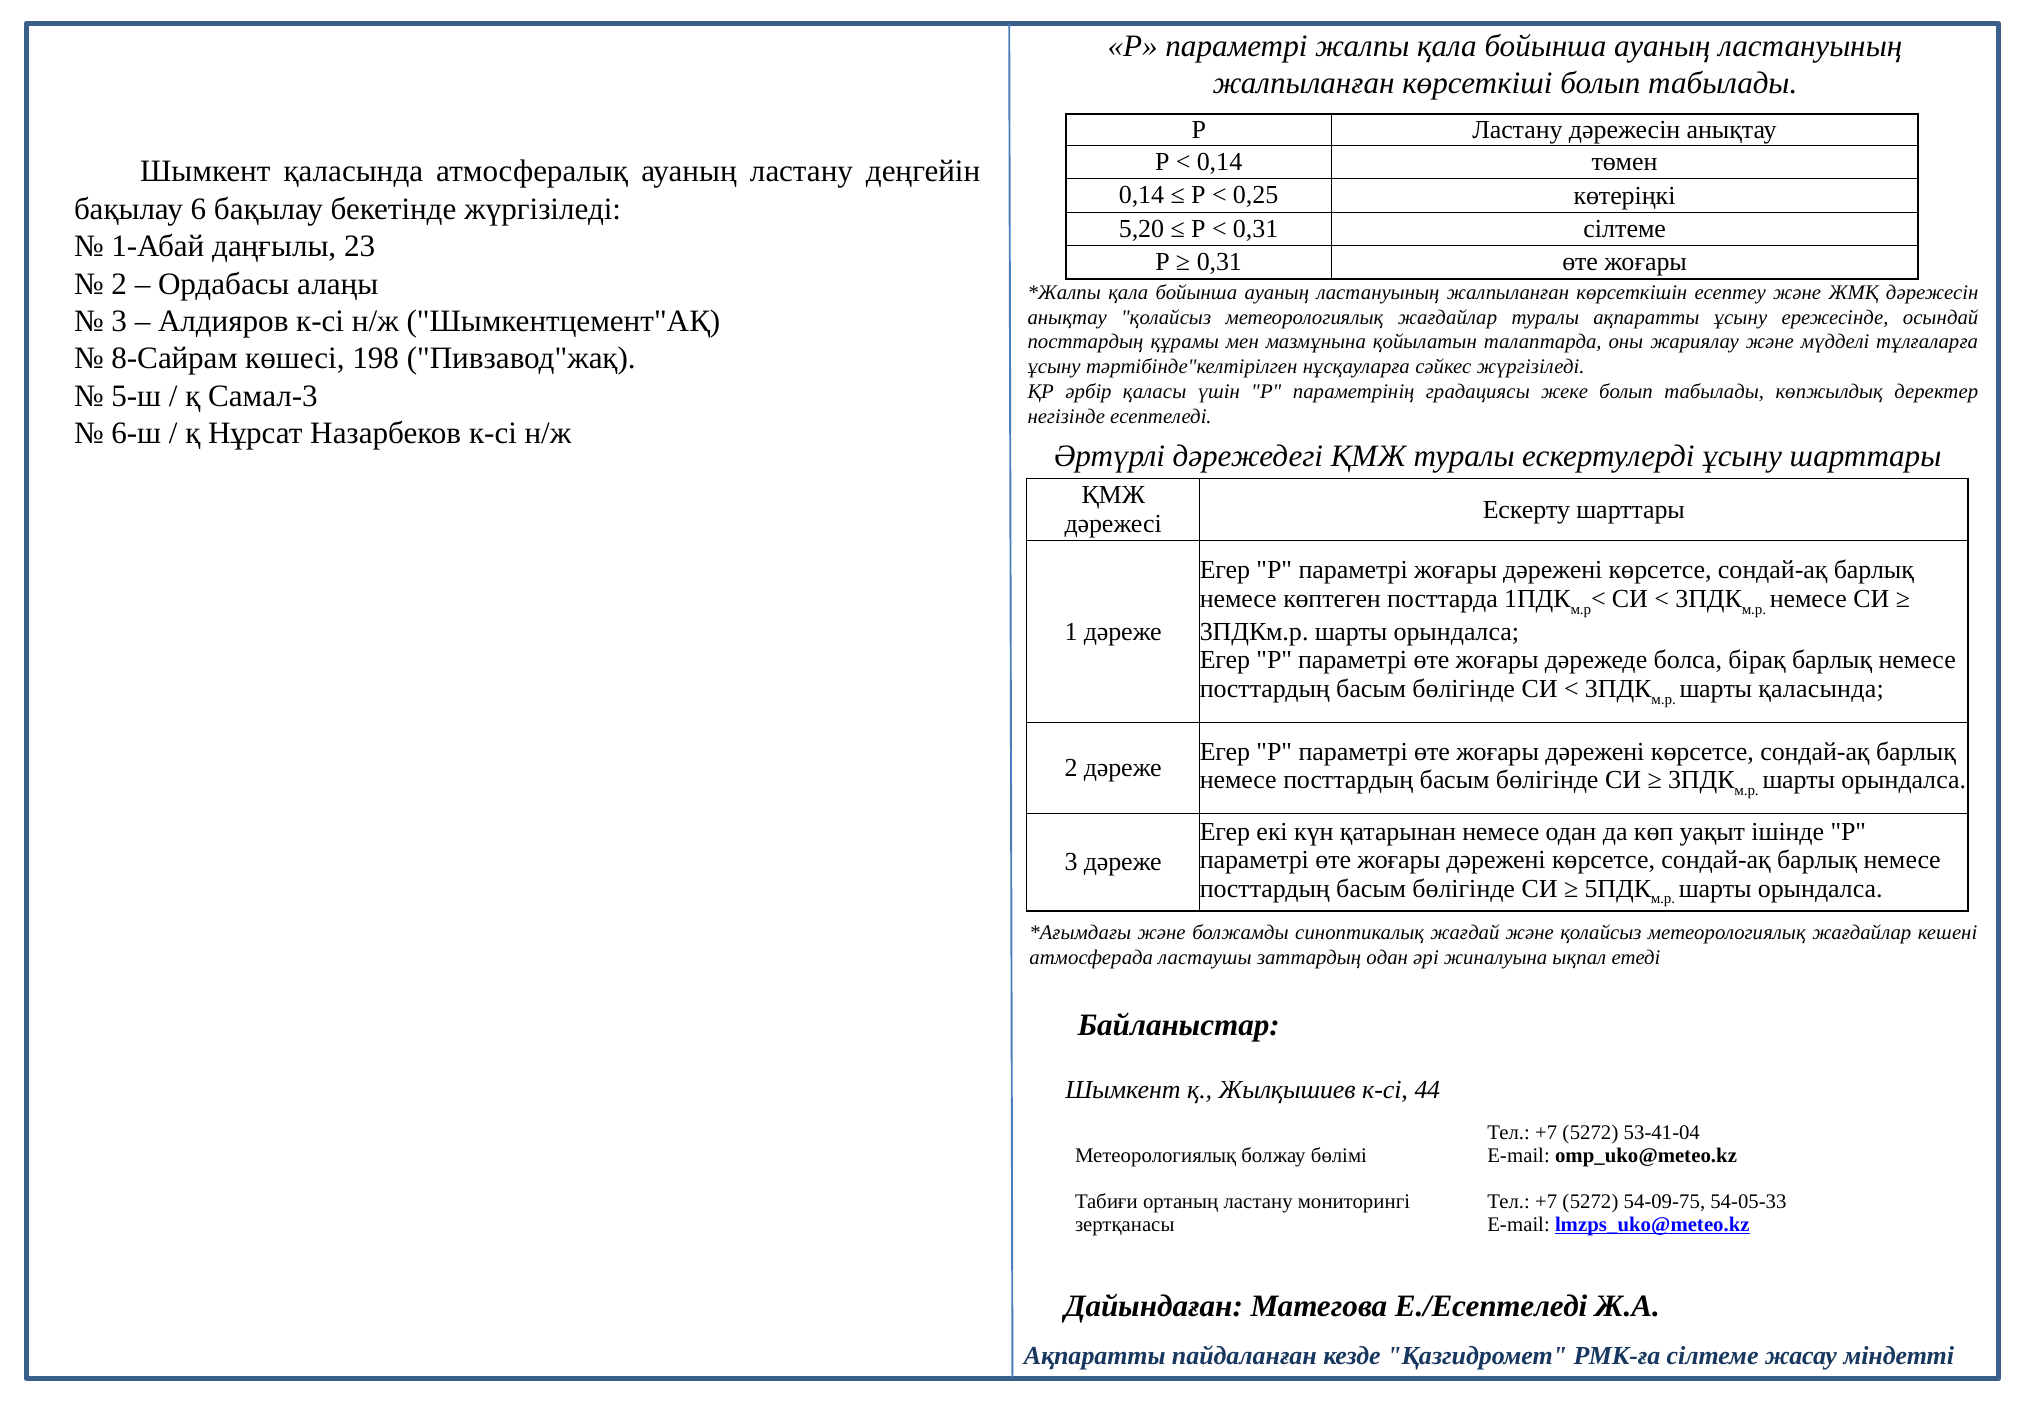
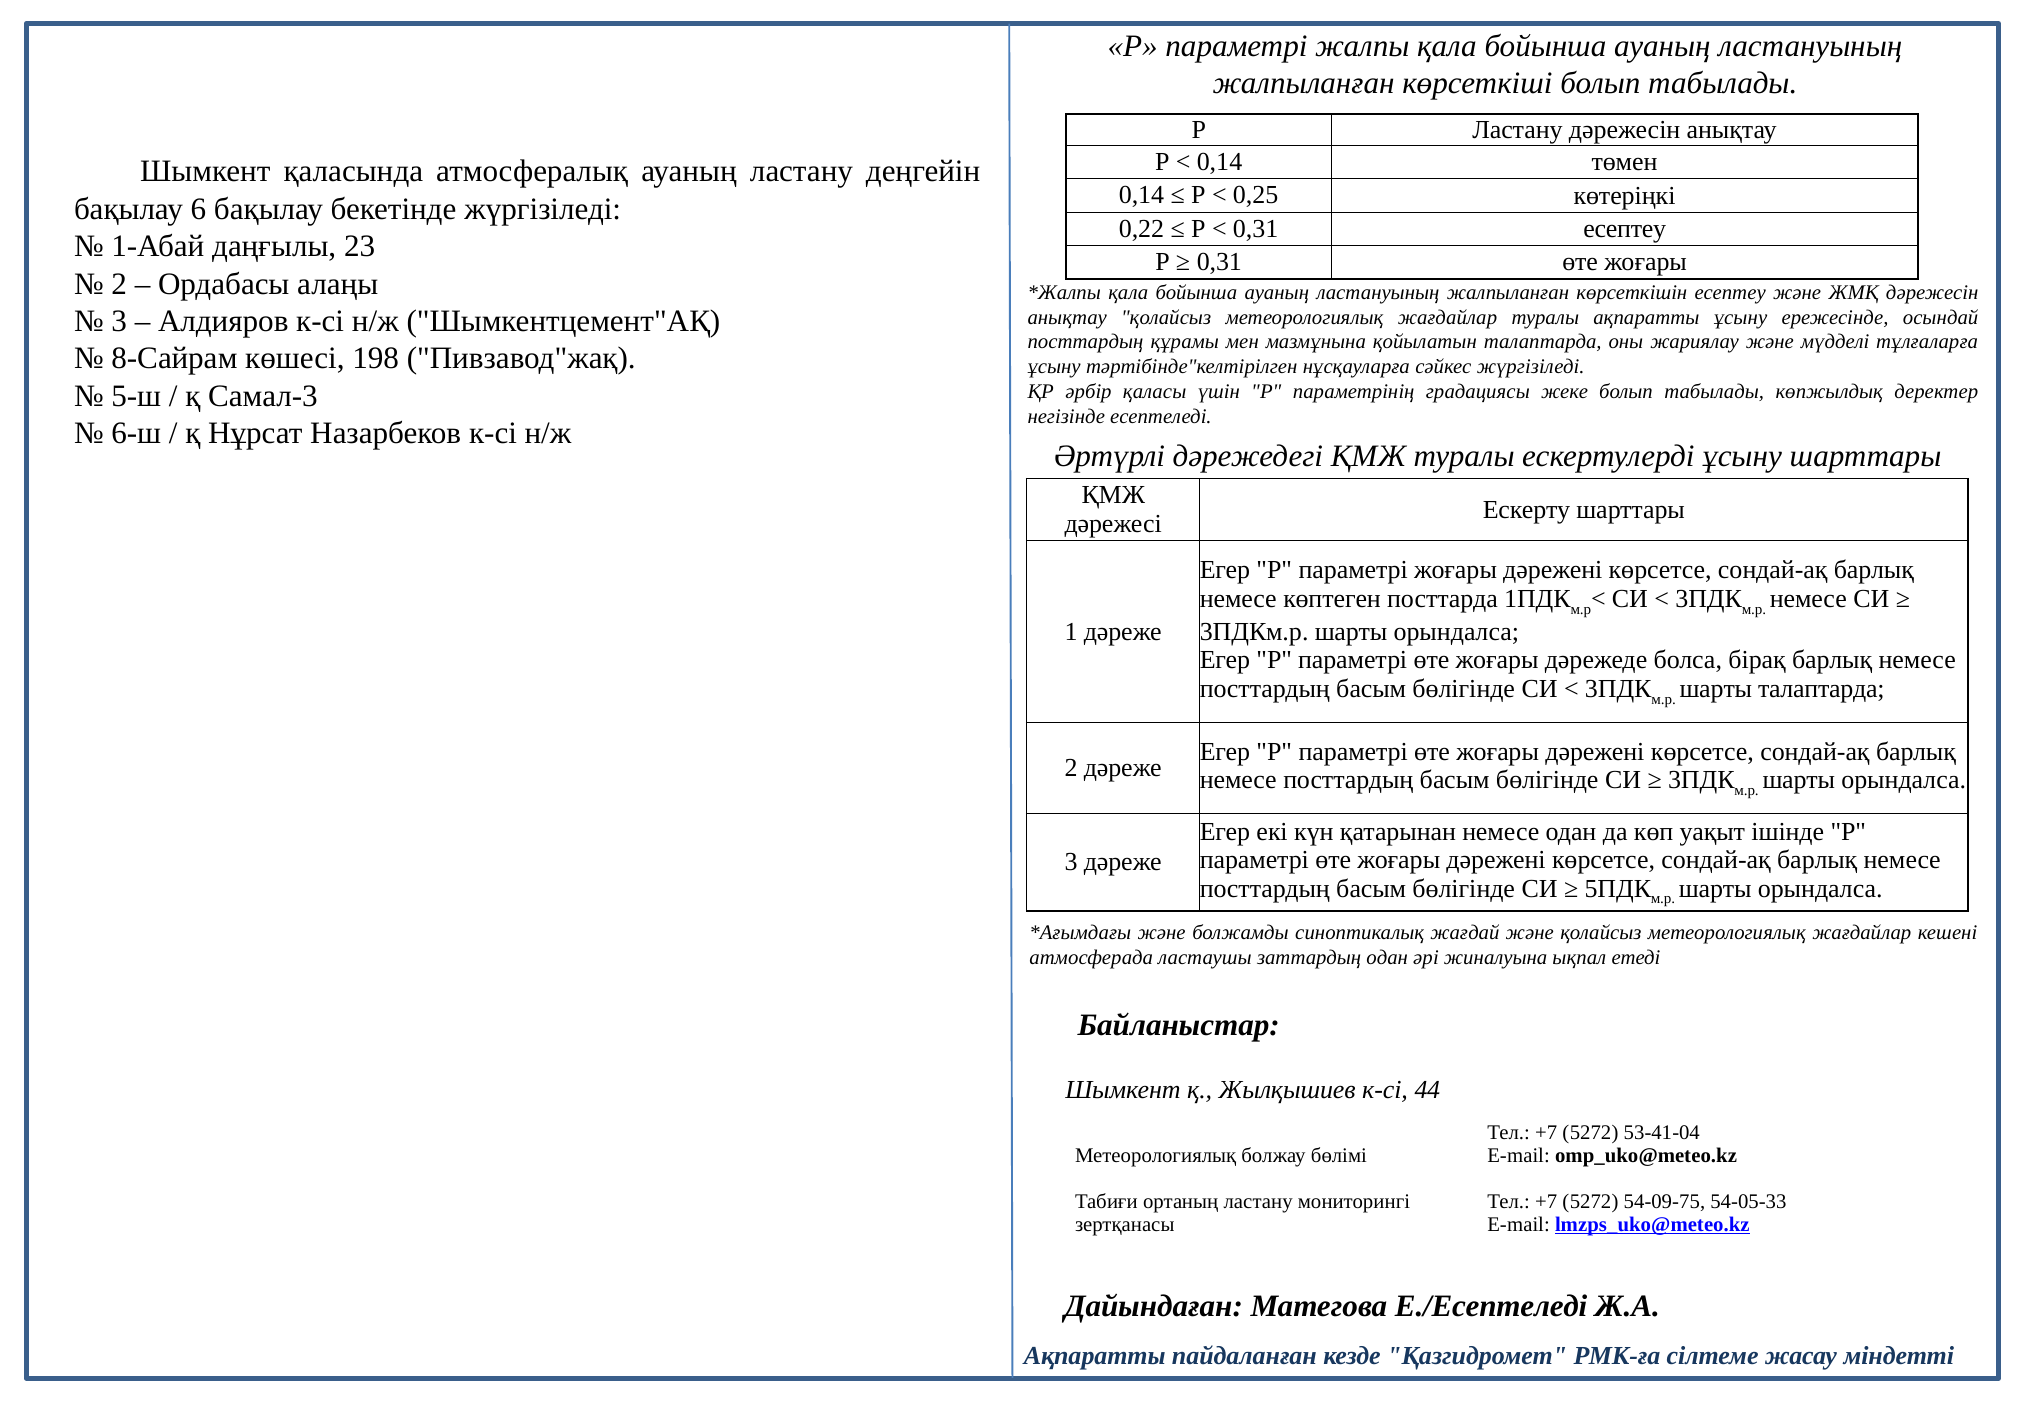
5,20: 5,20 -> 0,22 (1142, 229)
0,31 сілтеме: сілтеме -> есептеу (1625, 229)
шарты қаласында: қаласында -> талаптарда (1821, 689)
